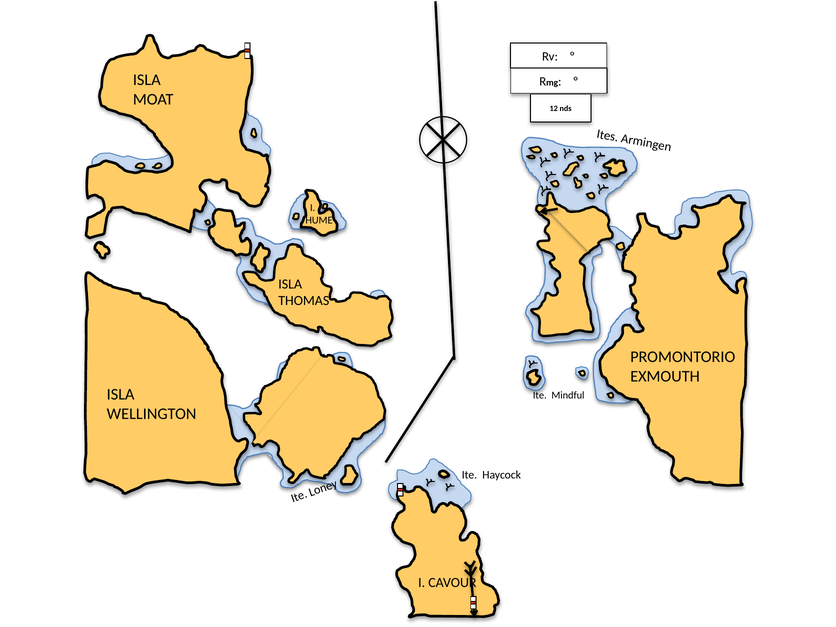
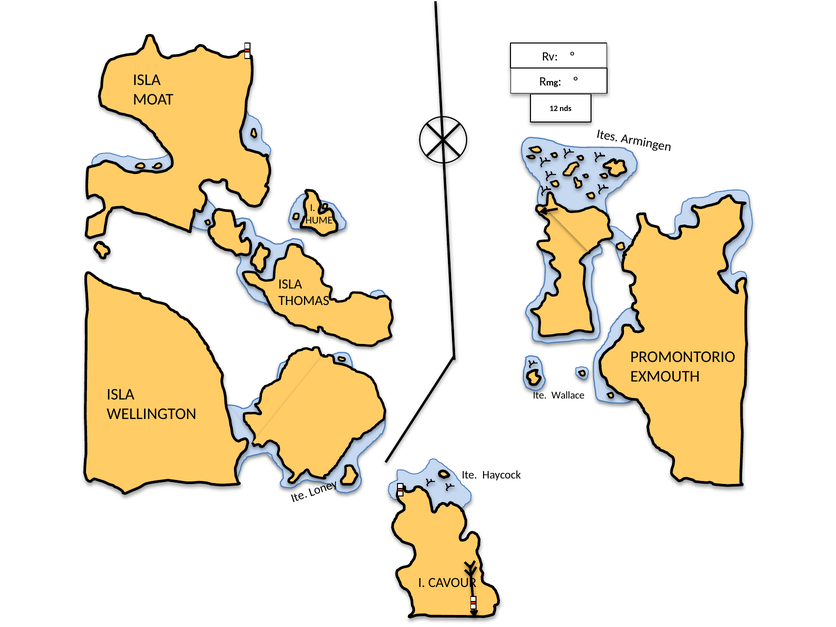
Mindful: Mindful -> Wallace (568, 395)
